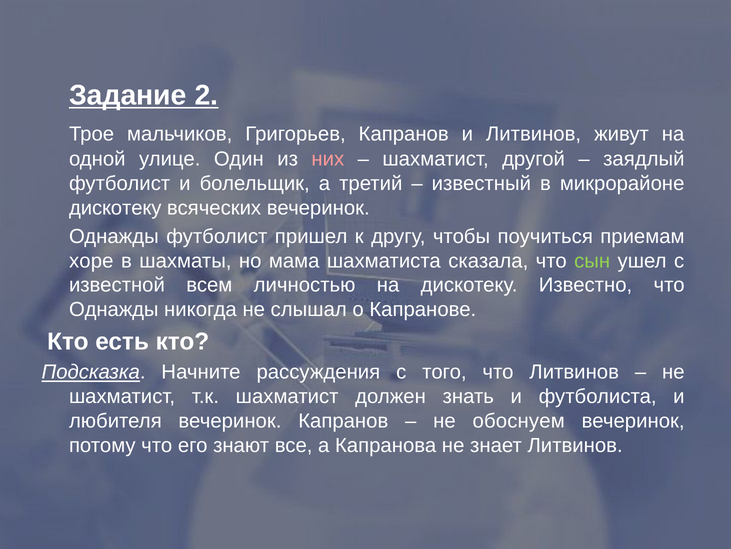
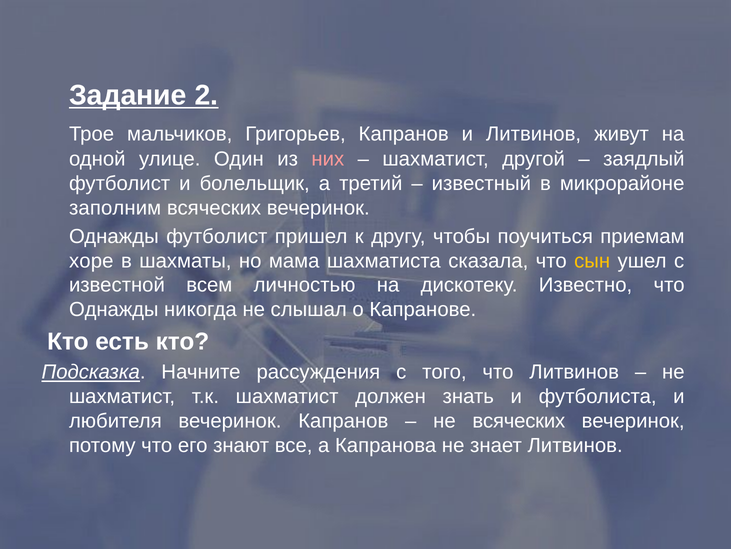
дискотеку: дискотеку -> заполним (115, 208)
сын colour: light green -> yellow (592, 260)
не обоснуем: обоснуем -> всяческих (519, 420)
